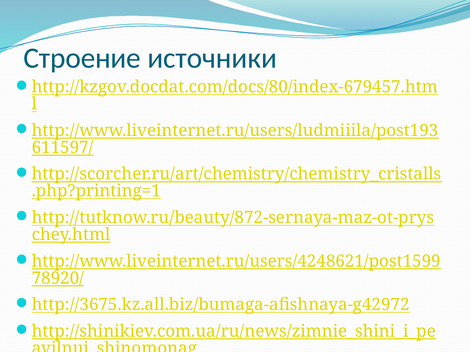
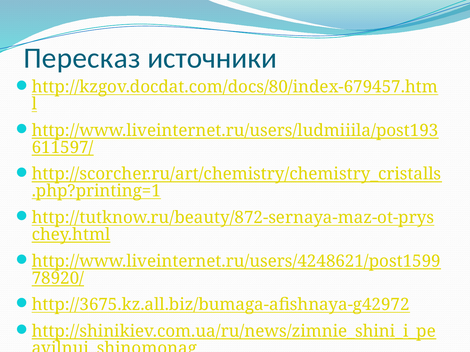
Строение: Строение -> Пересказ (82, 58)
